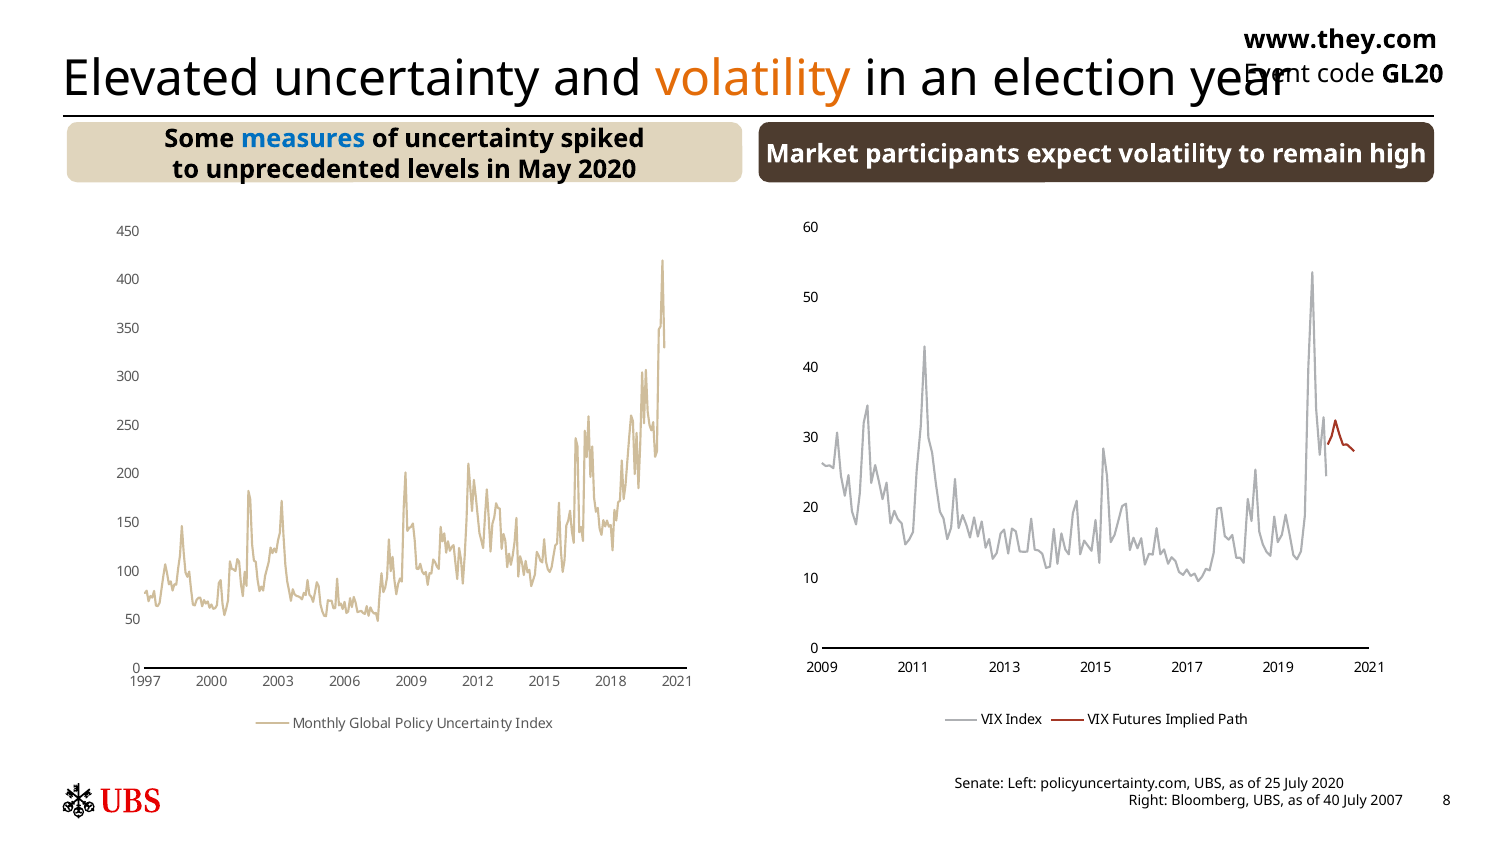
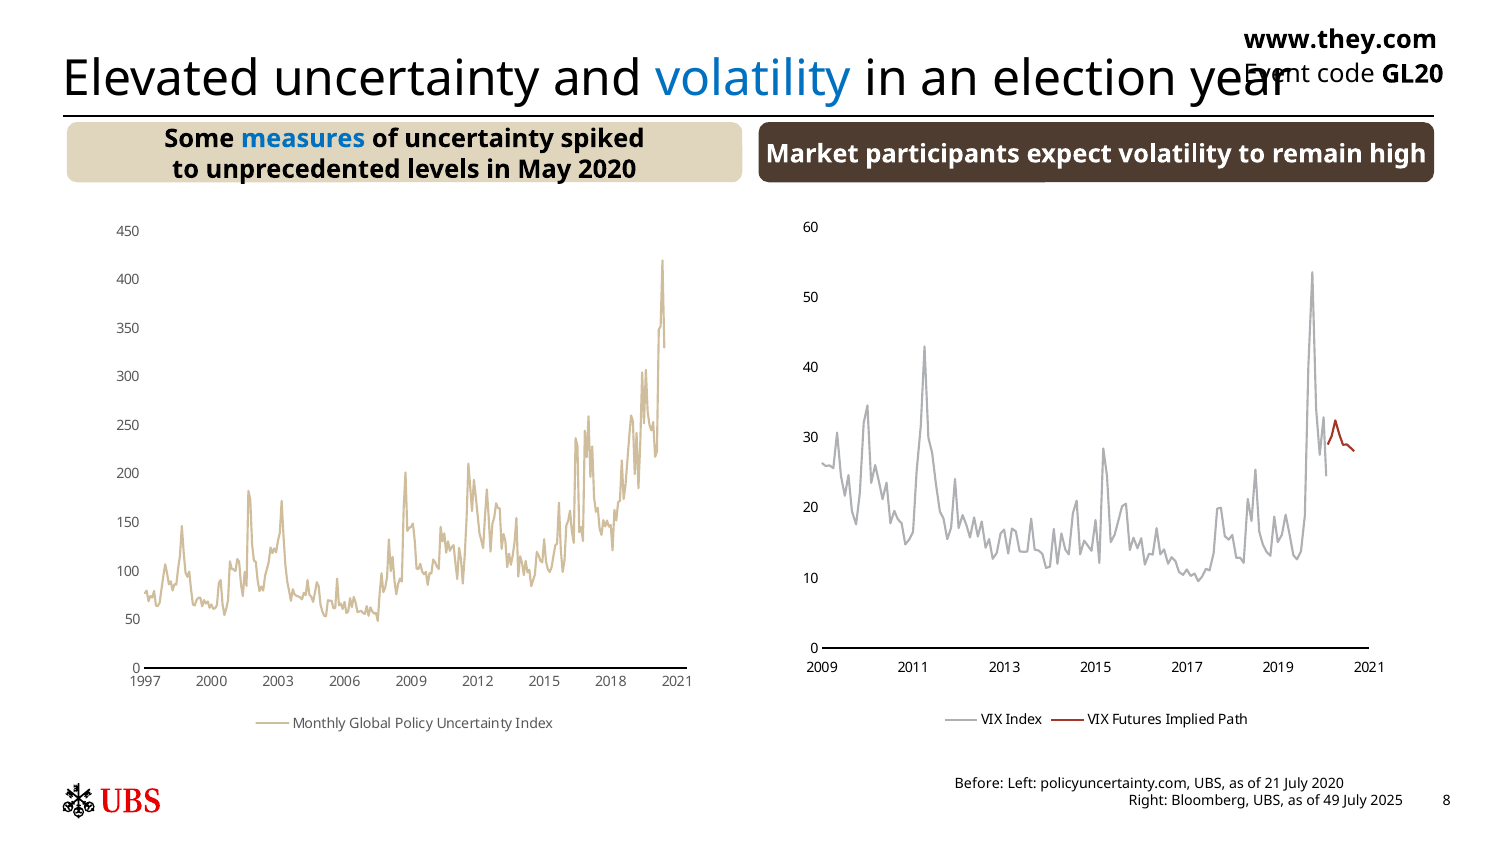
volatility colour: orange -> blue (753, 79)
Senate: Senate -> Before (979, 783)
25: 25 -> 21 (1273, 783)
of 40: 40 -> 49 (1332, 801)
2007: 2007 -> 2025 (1387, 801)
